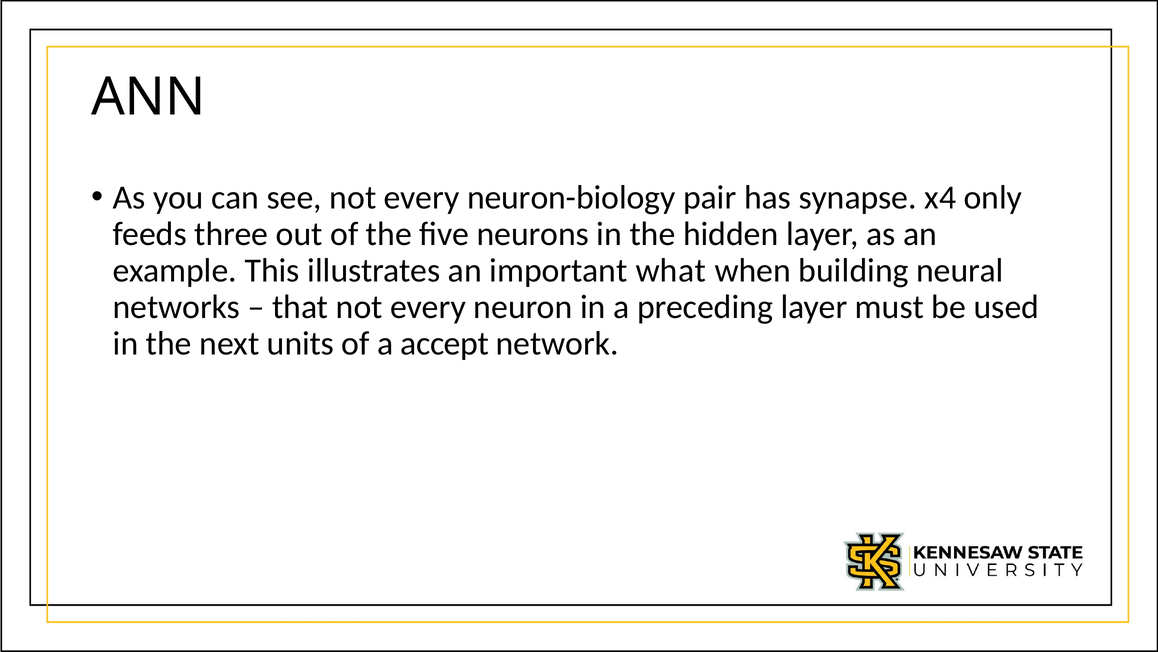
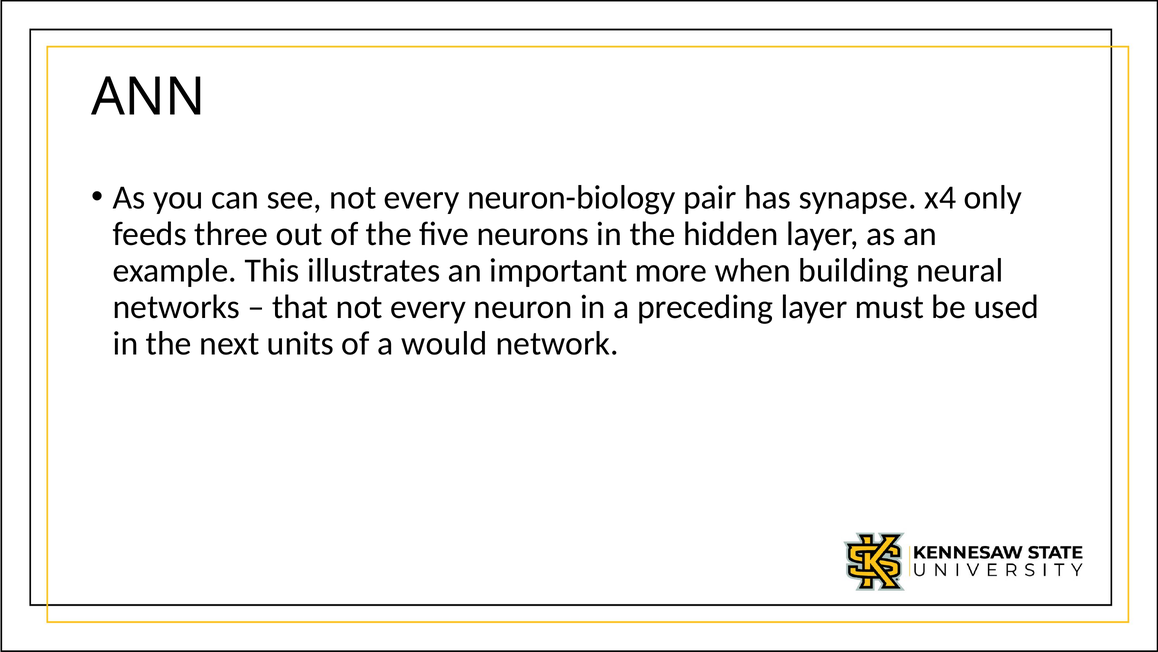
what: what -> more (671, 270)
accept: accept -> would (444, 343)
